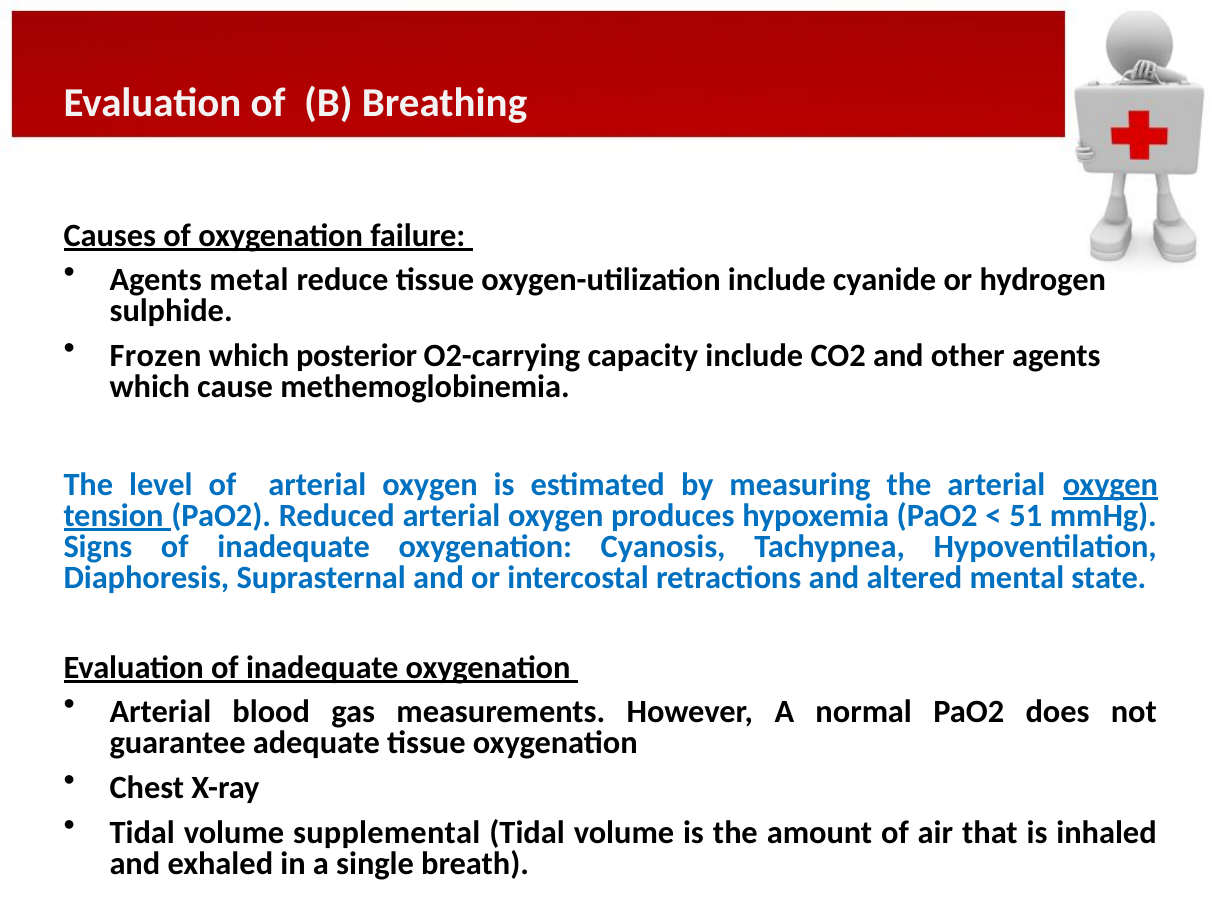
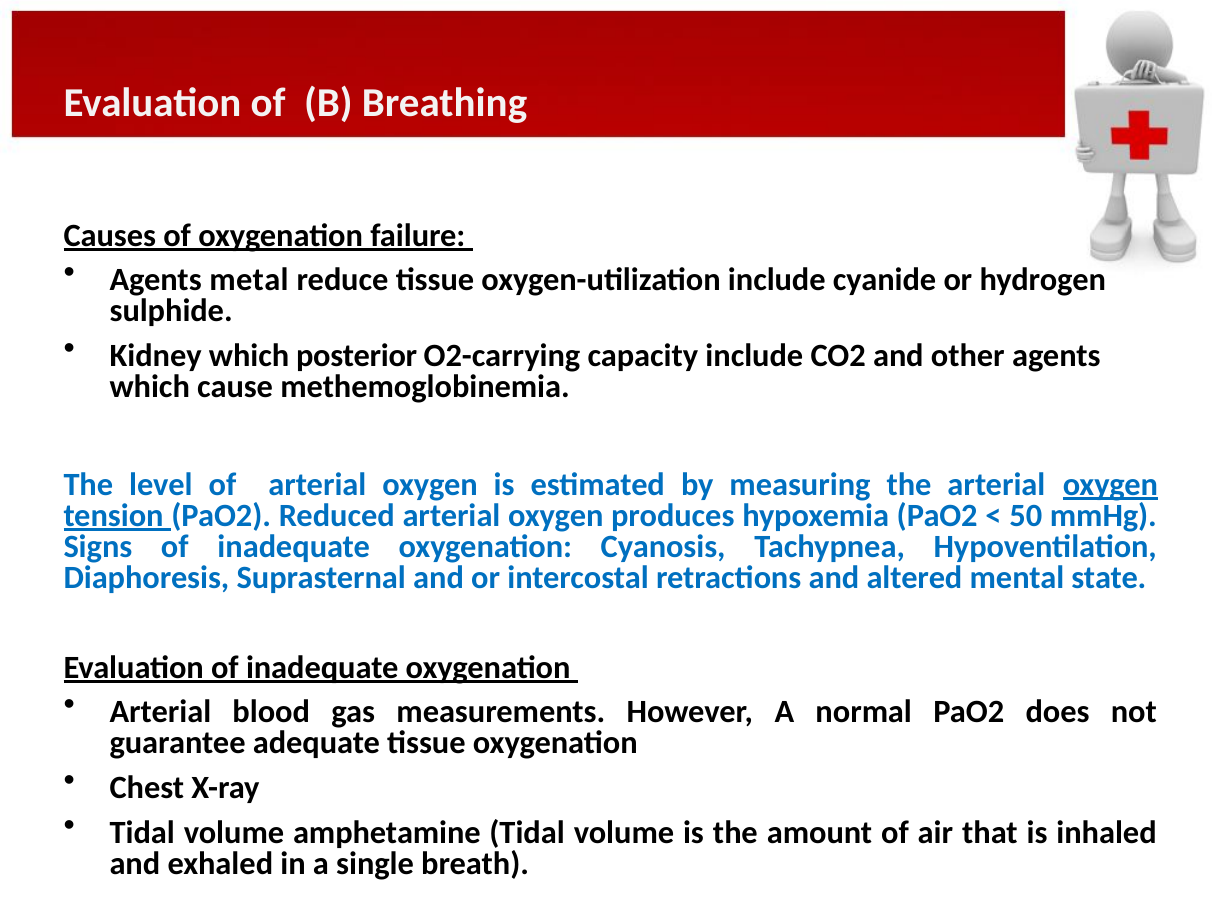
Frozen: Frozen -> Kidney (156, 356)
51: 51 -> 50 (1026, 516)
supplemental: supplemental -> amphetamine (387, 833)
